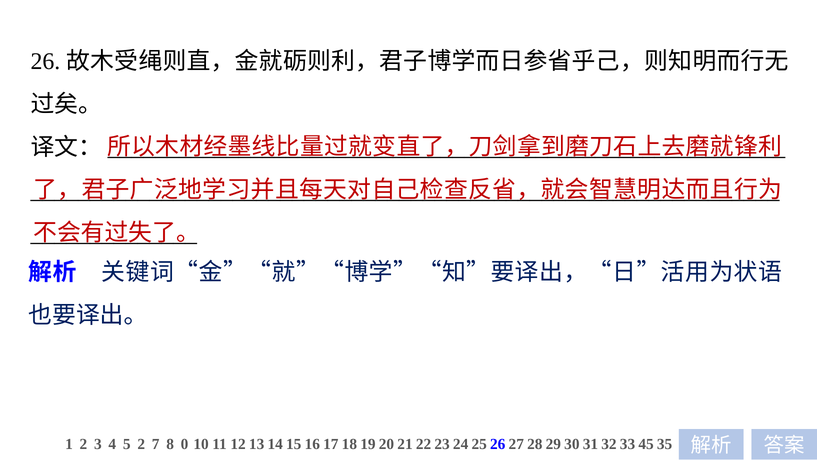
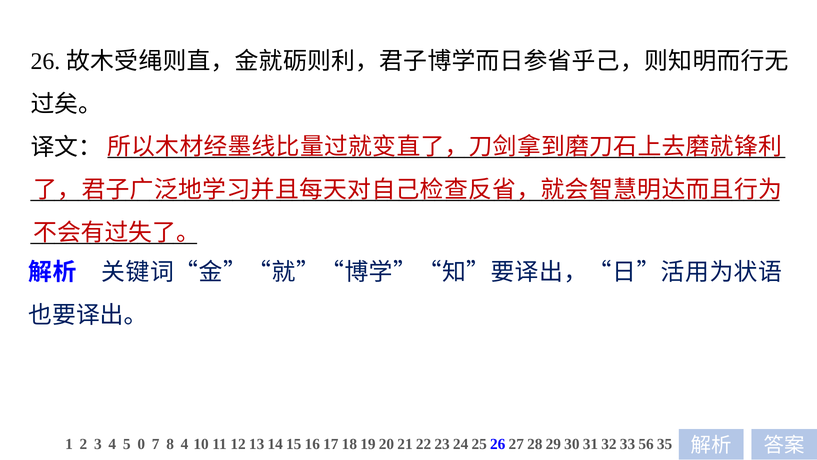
5 2: 2 -> 0 (141, 444)
8 0: 0 -> 4 (185, 444)
45: 45 -> 56 (646, 444)
